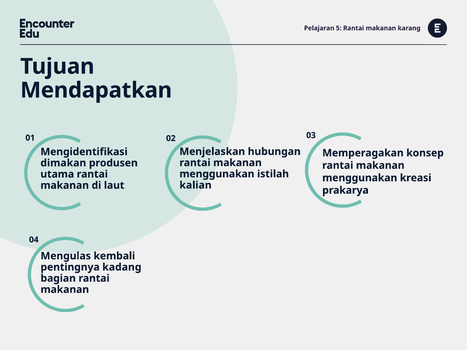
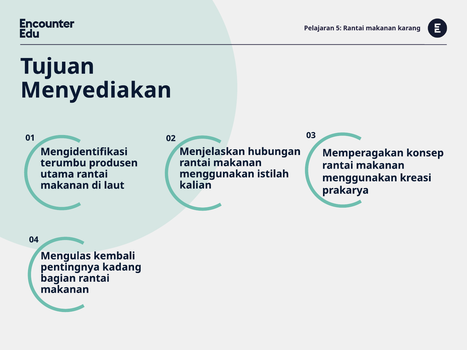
Mendapatkan: Mendapatkan -> Menyediakan (96, 90)
dimakan: dimakan -> terumbu (63, 163)
